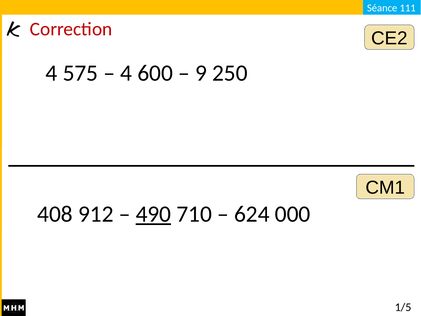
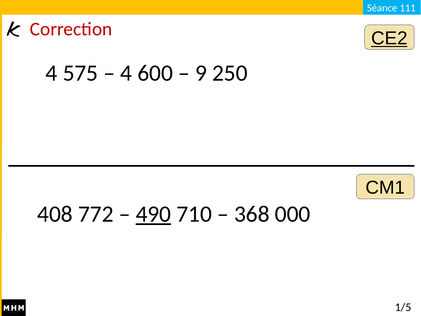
CE2 underline: none -> present (389, 38)
912: 912 -> 772 (96, 214)
624: 624 -> 368 (252, 214)
